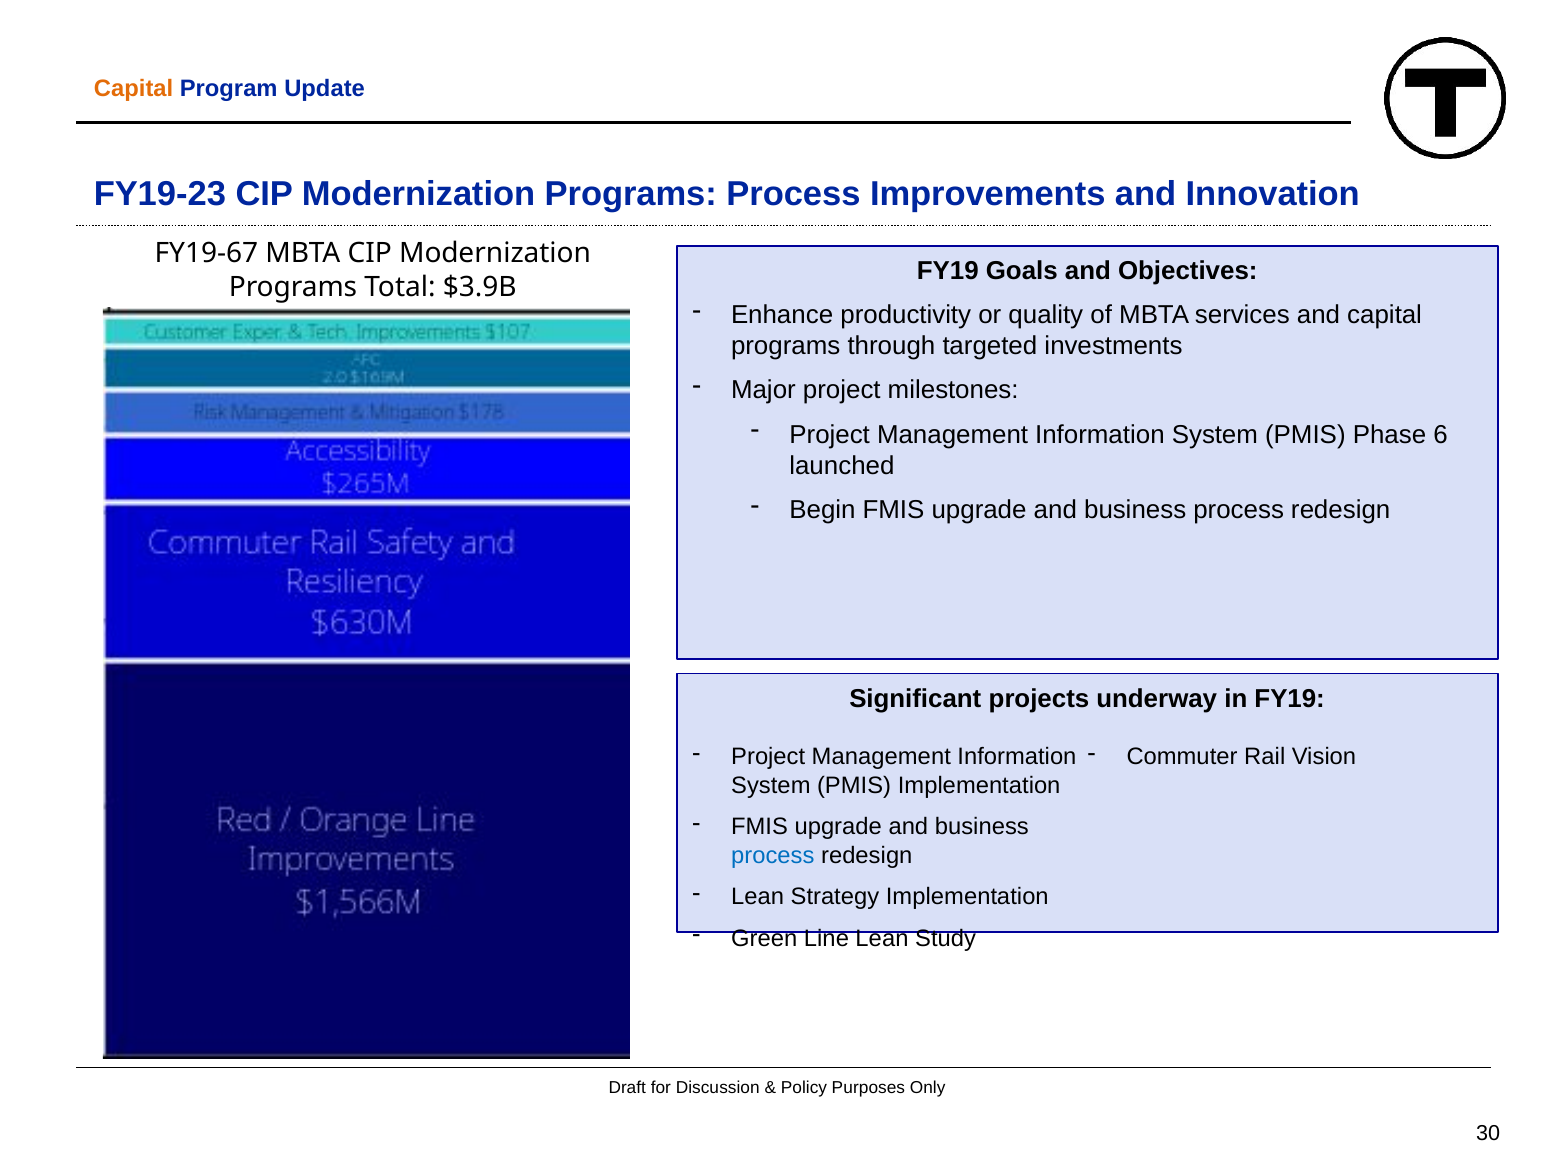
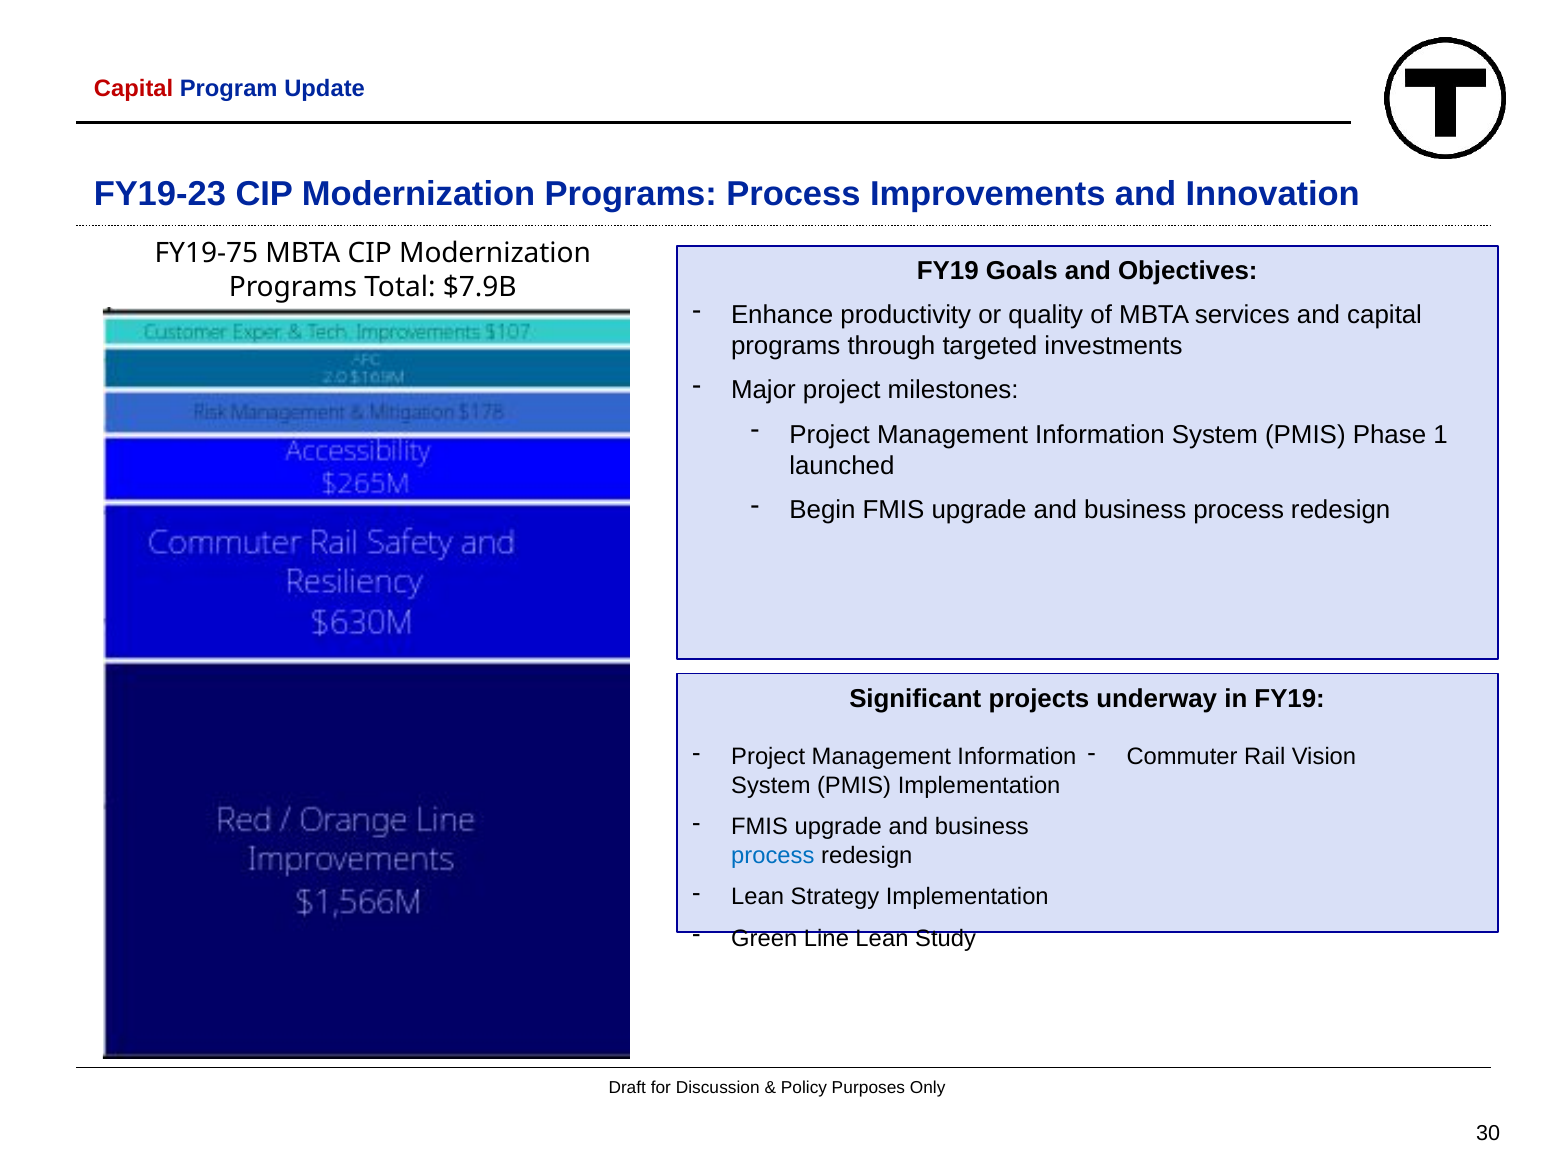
Capital colour: orange -> red (134, 88)
FY19-67: FY19-67 -> FY19-75 (206, 253)
$3.9B: $3.9B -> $7.9B (480, 287)
6: 6 -> 1 (1441, 435)
